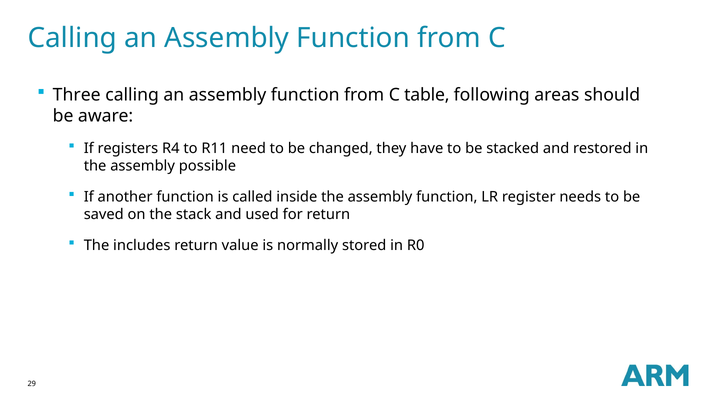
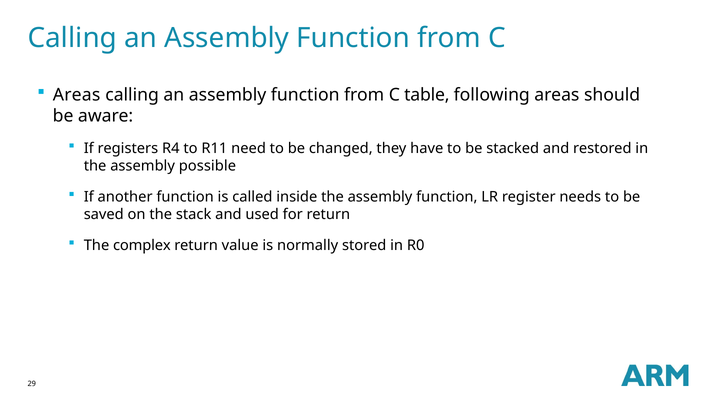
Three: Three -> Areas (77, 95)
includes: includes -> complex (142, 245)
